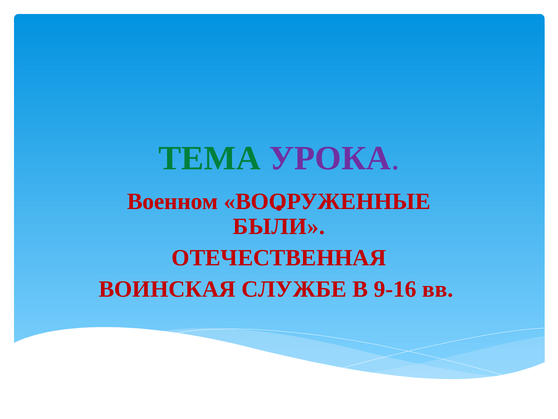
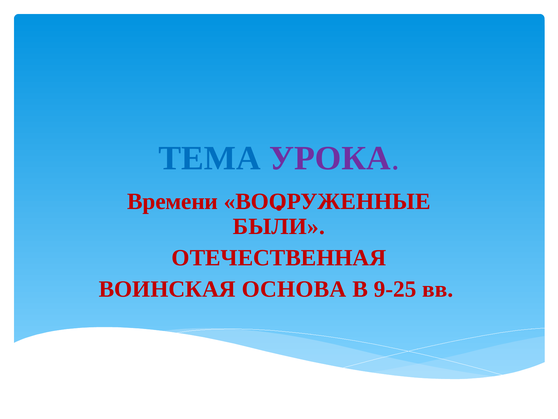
ТЕМА colour: green -> blue (210, 158)
Военном: Военном -> Времени (173, 201)
СЛУЖБЕ: СЛУЖБЕ -> ОСНОВА (294, 289)
9-16: 9-16 -> 9-25 (395, 289)
